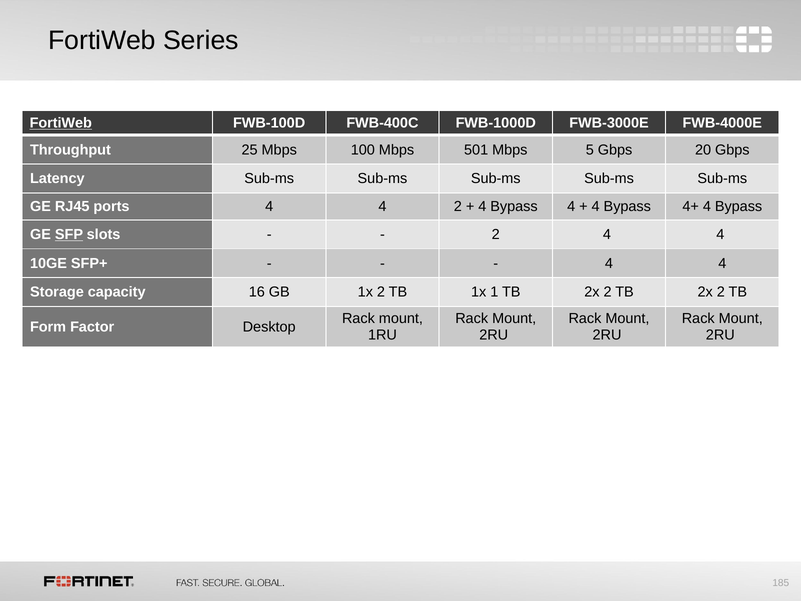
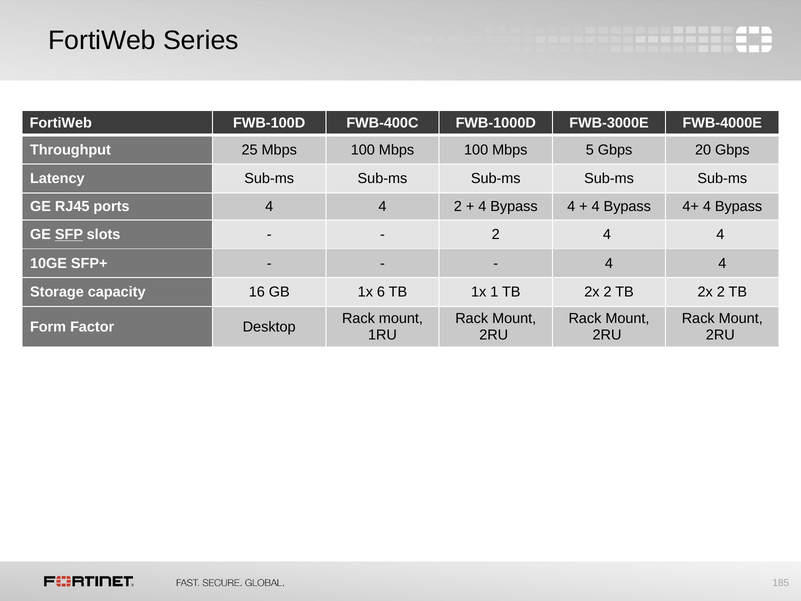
FortiWeb underline: present -> none (61, 123)
100 Mbps 501: 501 -> 100 (476, 150)
1x 2: 2 -> 6 (381, 292)
